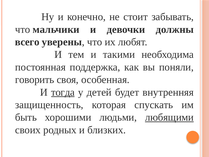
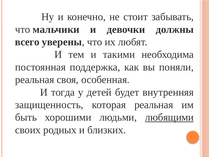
говорить: говорить -> реальная (35, 80)
тогда underline: present -> none (63, 92)
которая спускать: спускать -> реальная (154, 105)
